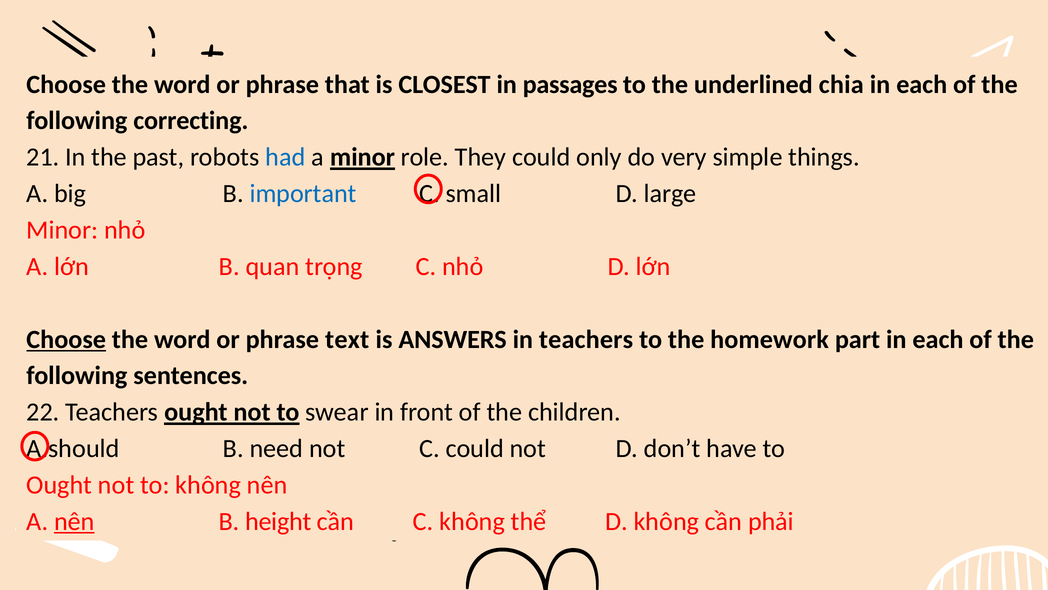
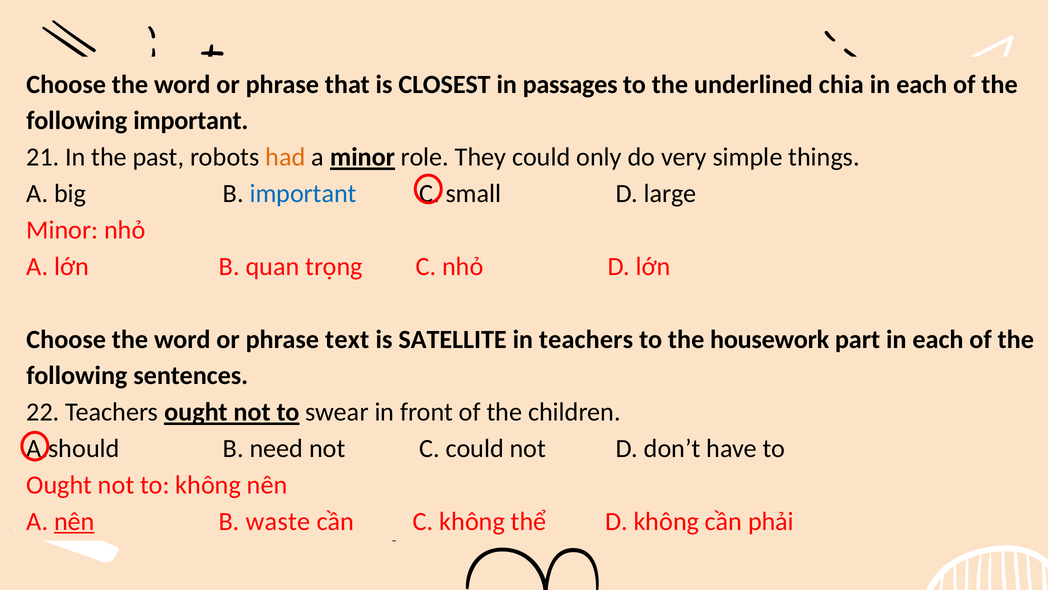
following correcting: correcting -> important (191, 121)
had colour: blue -> orange (285, 157)
Choose underline: present -> none (66, 339)
ANSWERS: ANSWERS -> SATELLITE (453, 339)
homework: homework -> housework (770, 339)
height: height -> waste (278, 521)
